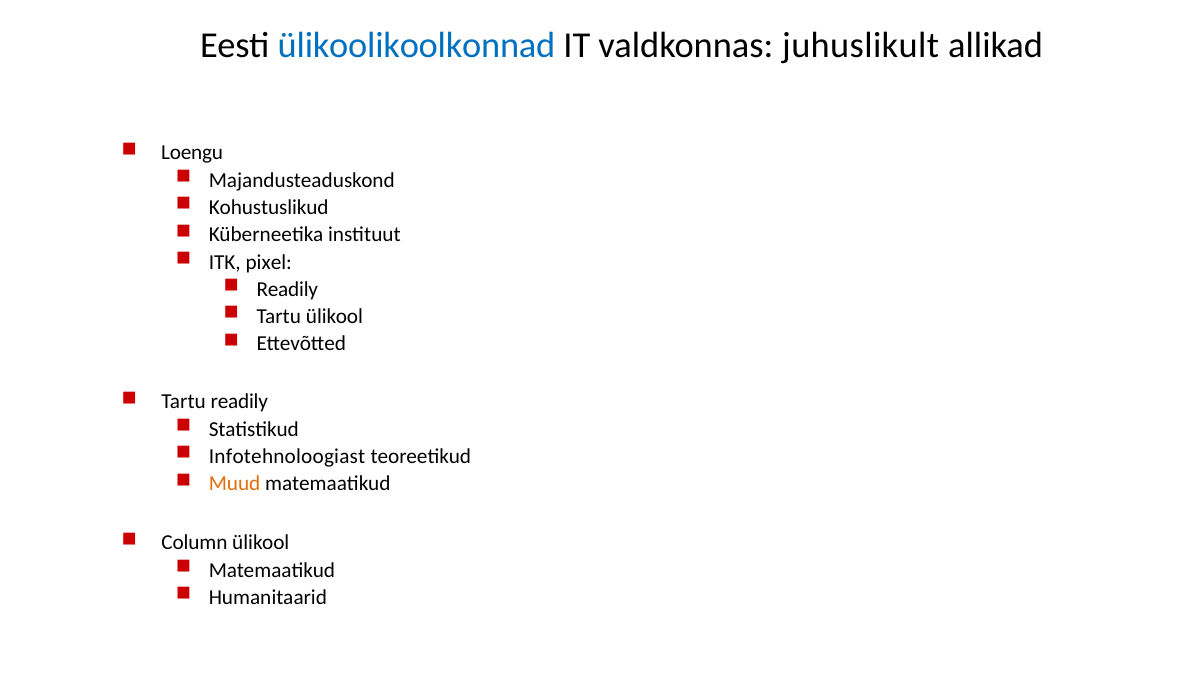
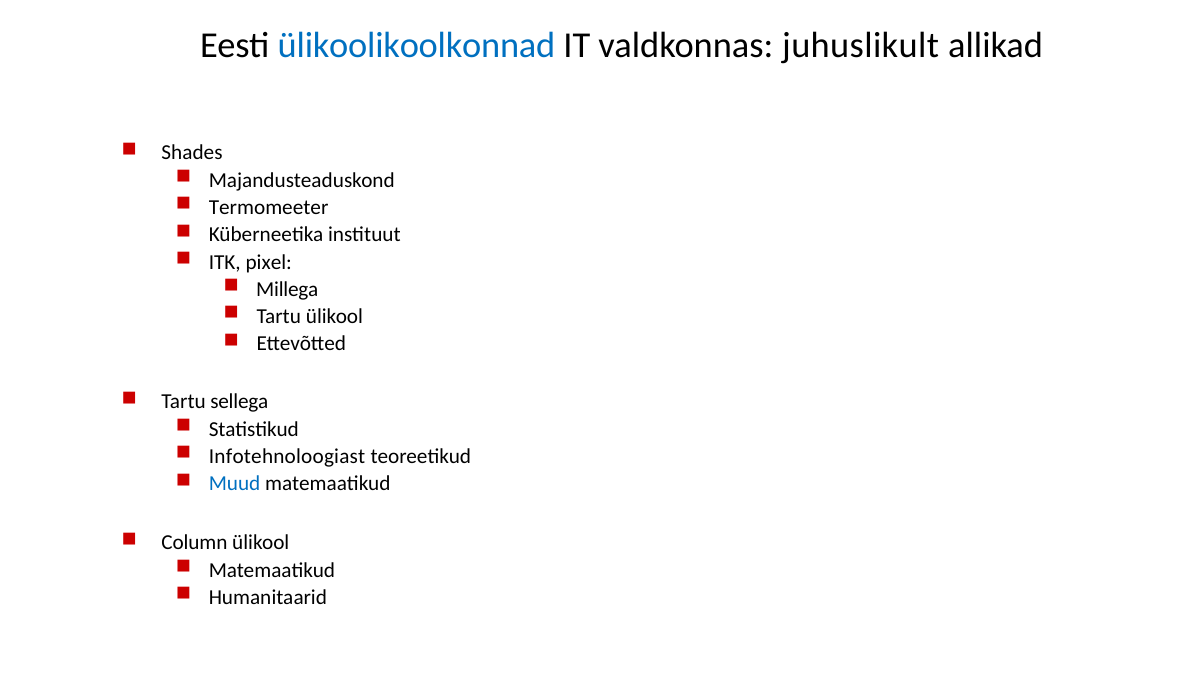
Loengu: Loengu -> Shades (192, 153)
Kohustuslikud: Kohustuslikud -> Termomeeter (269, 207)
Readily: Readily -> Millega (287, 289)
Tartu readily: readily -> sellega (239, 401)
Muud colour: orange -> blue (235, 483)
